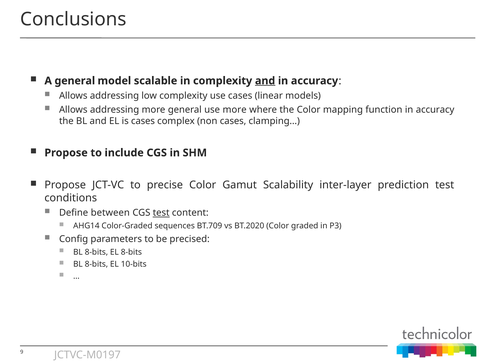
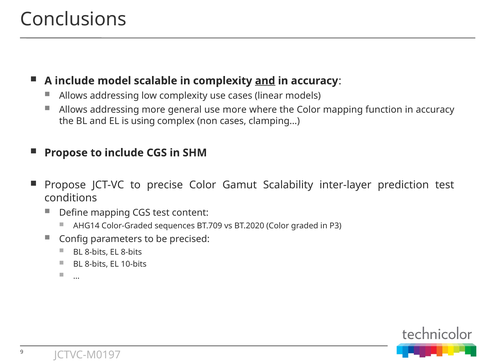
A general: general -> include (75, 81)
is cases: cases -> using (143, 121)
Define between: between -> mapping (110, 213)
test underline: present -> none (161, 213)
